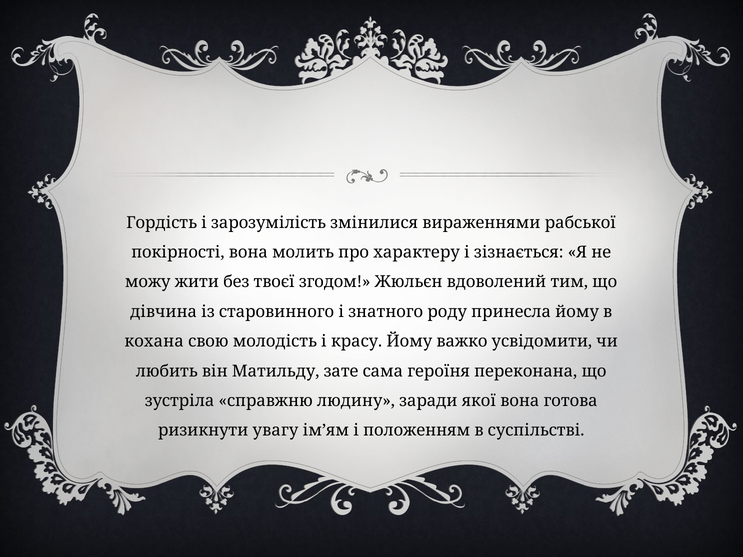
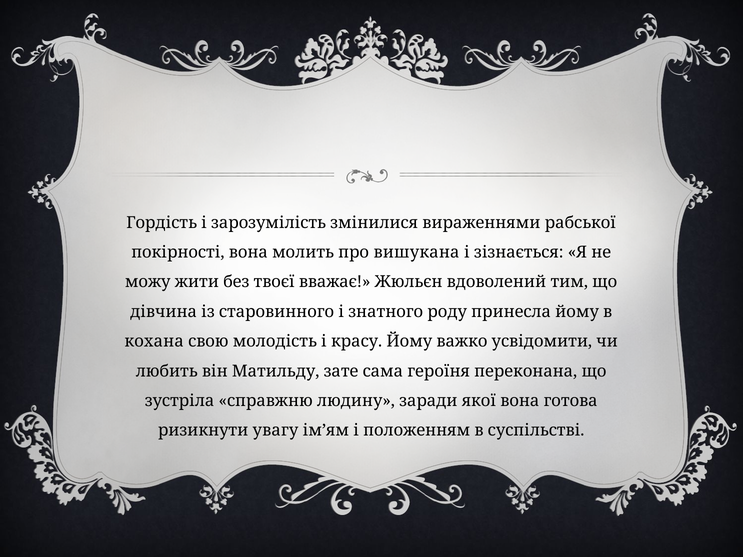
характеру: характеру -> вишукана (417, 252)
згодом: згодом -> вважає (335, 282)
